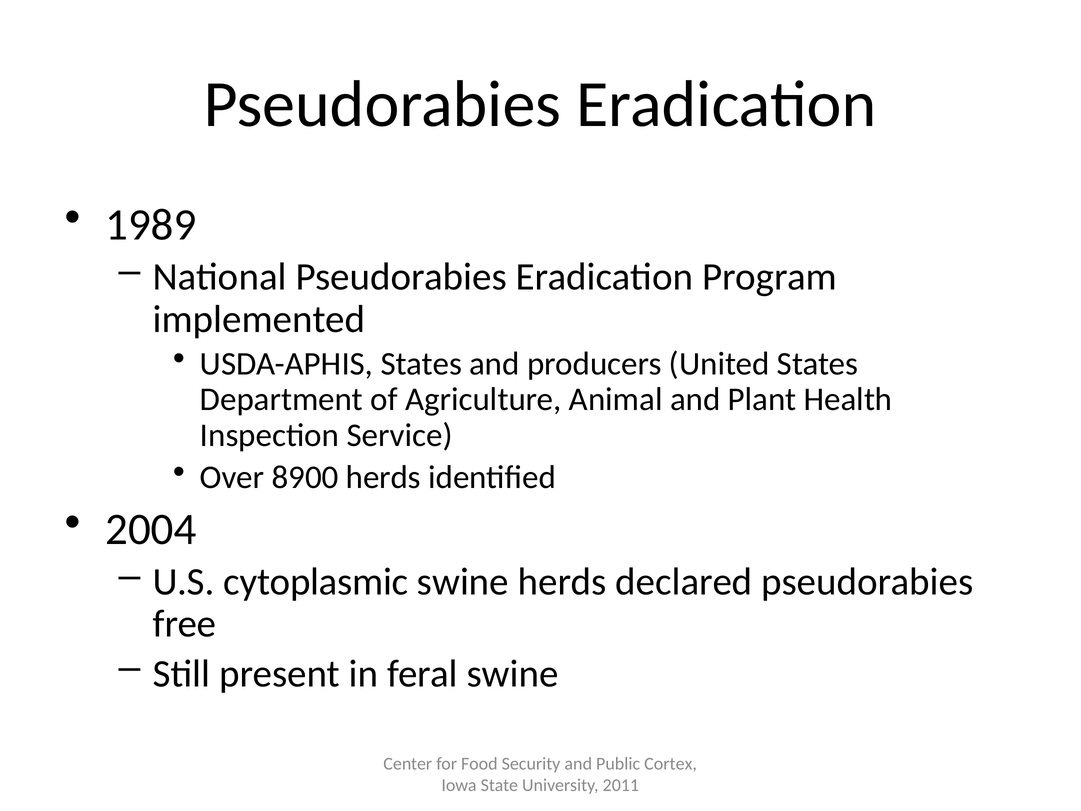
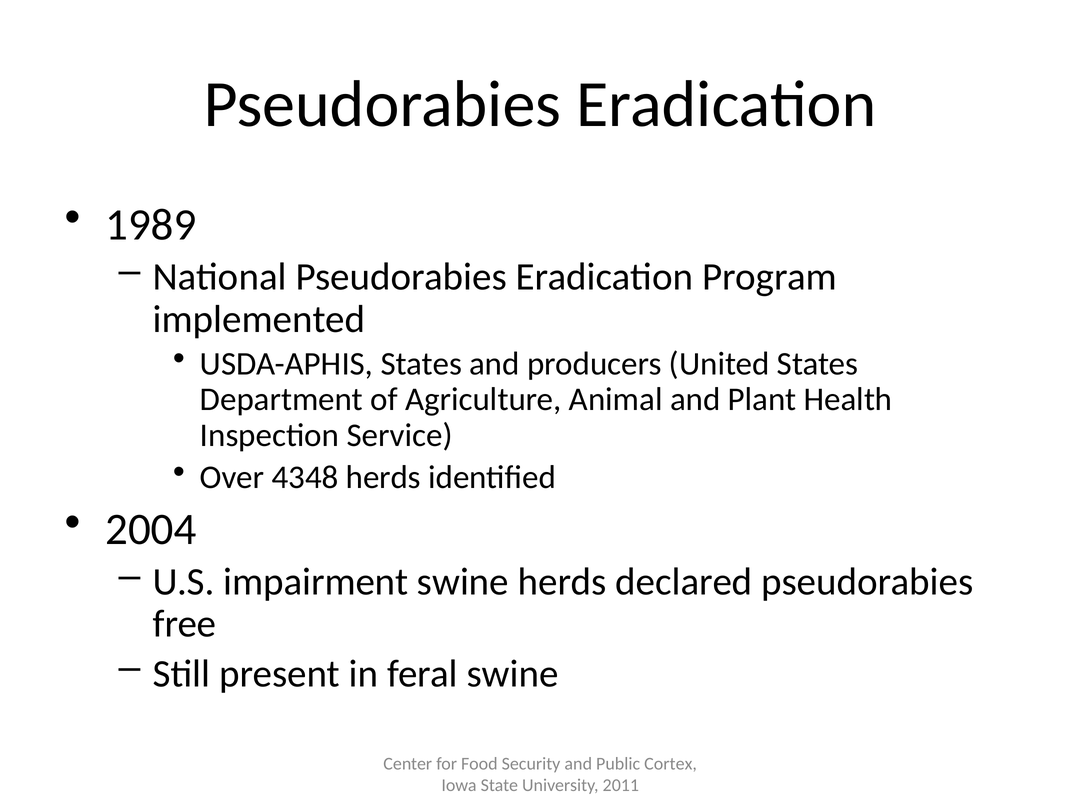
8900: 8900 -> 4348 (305, 477)
cytoplasmic: cytoplasmic -> impairment (316, 582)
